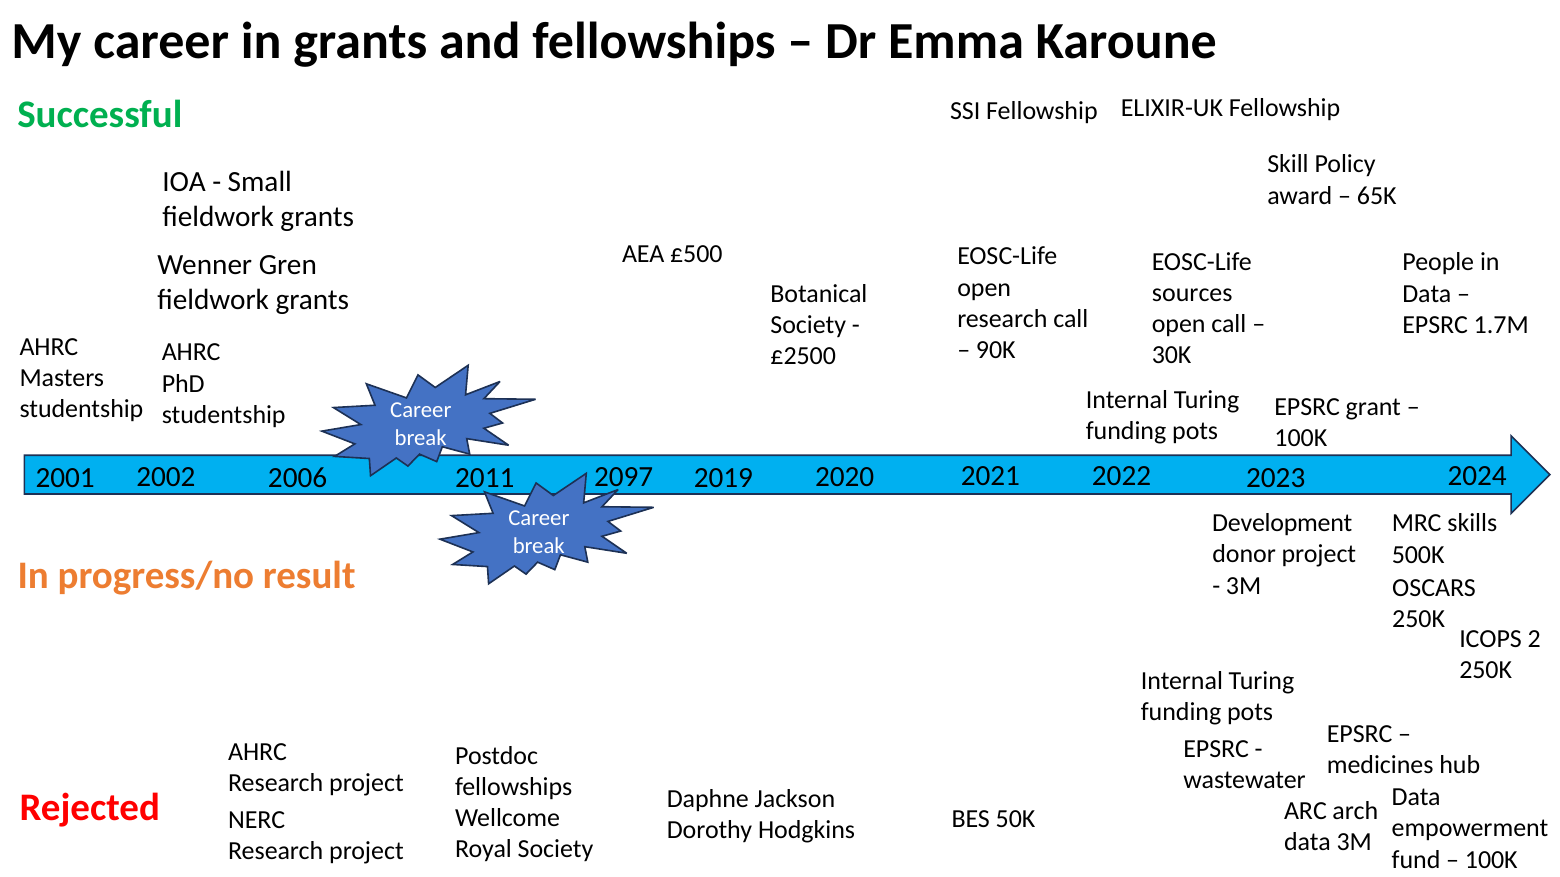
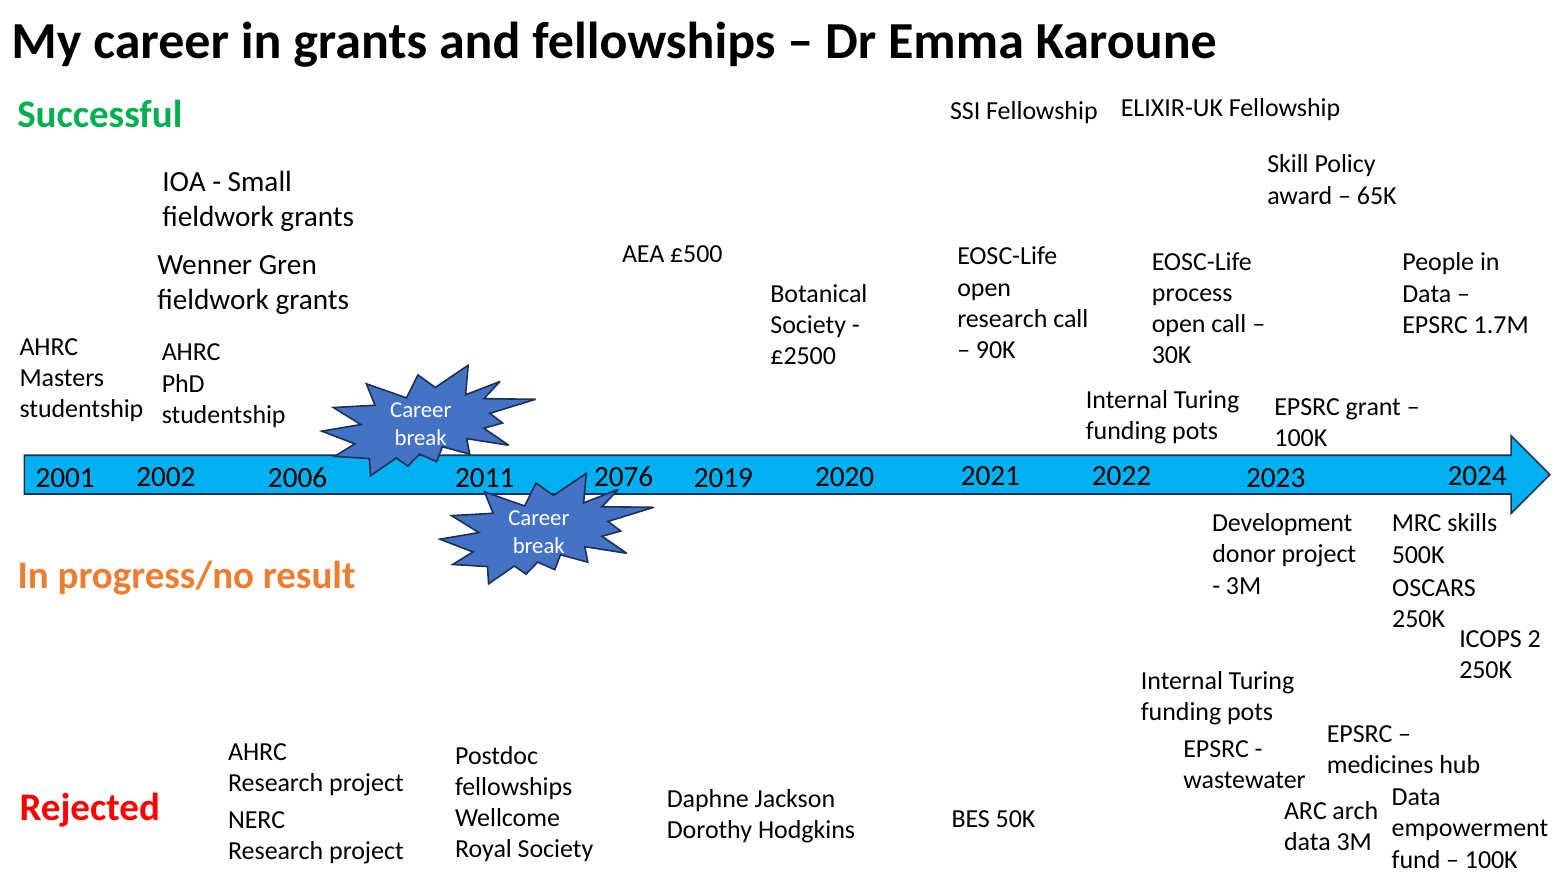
sources: sources -> process (1192, 293)
2097: 2097 -> 2076 (624, 477)
